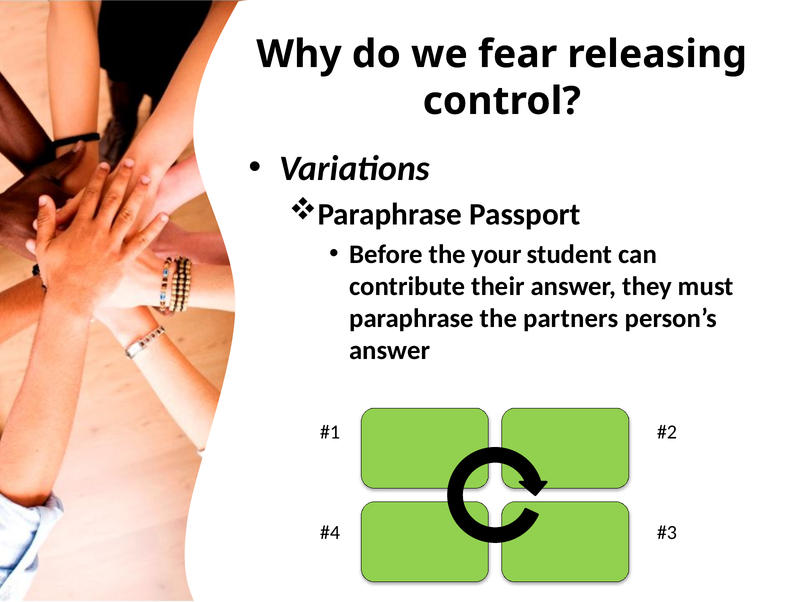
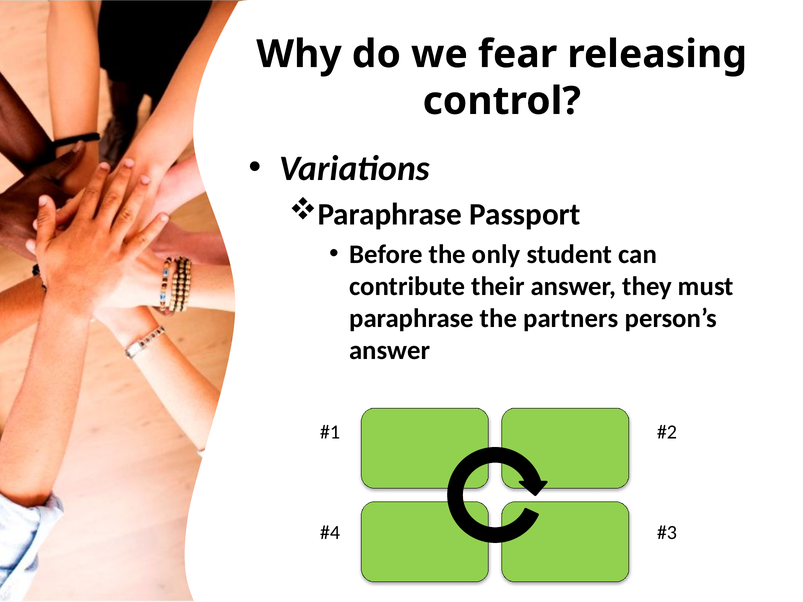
your: your -> only (496, 254)
